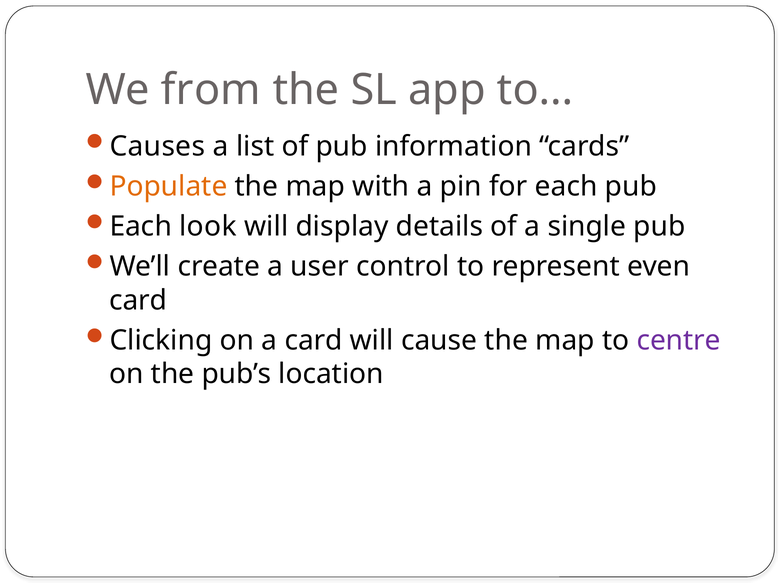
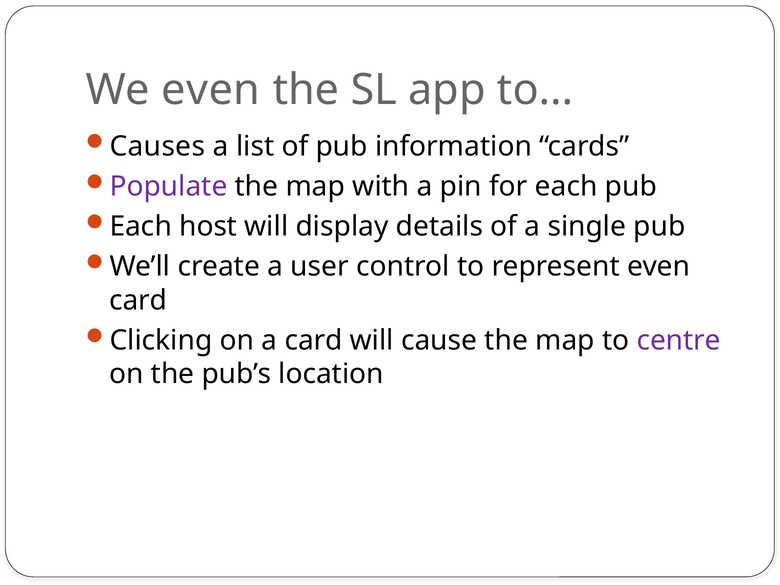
We from: from -> even (211, 90)
Populate colour: orange -> purple (169, 186)
look: look -> host (208, 226)
